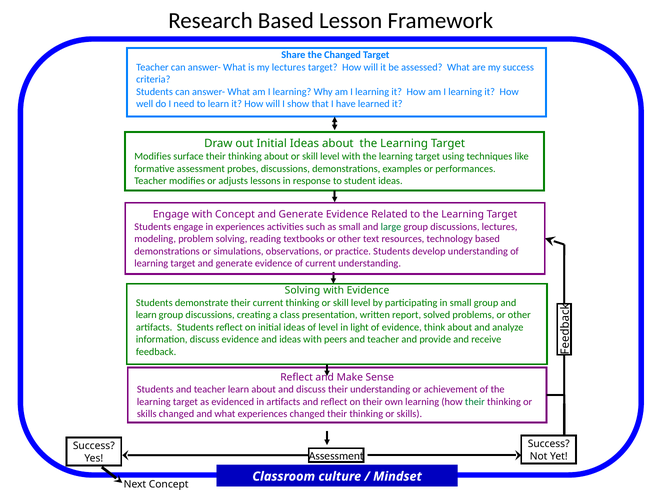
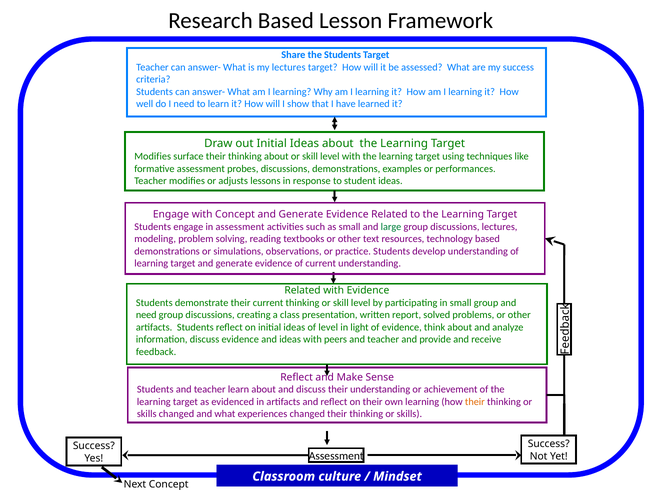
the Changed: Changed -> Students (343, 55)
in experiences: experiences -> assessment (240, 227)
Solving: Solving -> Related (303, 291)
learn: learn -> need (146, 315)
their colour: green -> orange (475, 402)
